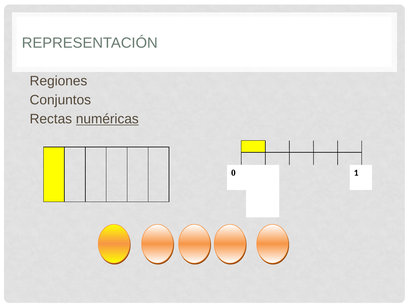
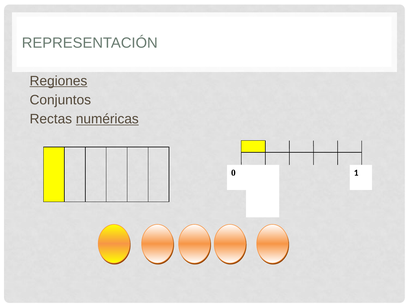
Regiones underline: none -> present (58, 81)
